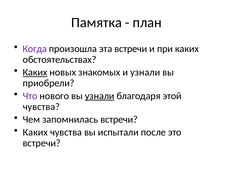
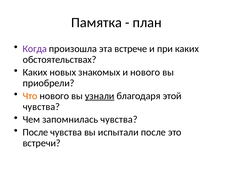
эта встречи: встречи -> встрече (131, 49)
Каких underline: present -> none (35, 72)
и узнали: узнали -> нового (145, 72)
Что colour: purple -> orange (30, 96)
запомнилась встречи: встречи -> чувства (119, 119)
Каких: Каких -> После (35, 132)
